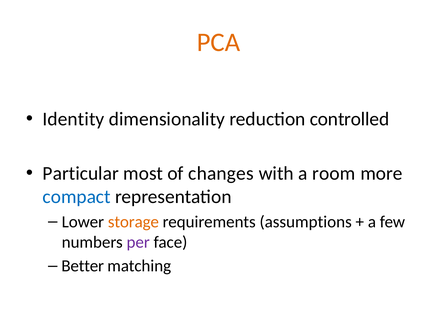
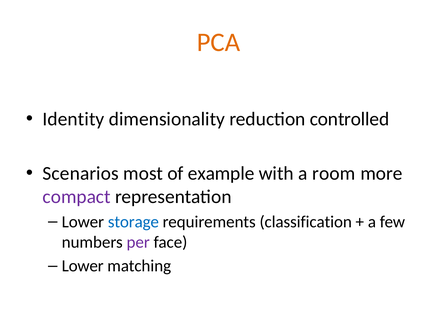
Particular: Particular -> Scenarios (81, 173)
changes: changes -> example (221, 173)
compact colour: blue -> purple (77, 197)
storage colour: orange -> blue (133, 222)
assumptions: assumptions -> classification (306, 222)
Better: Better -> Lower (83, 266)
